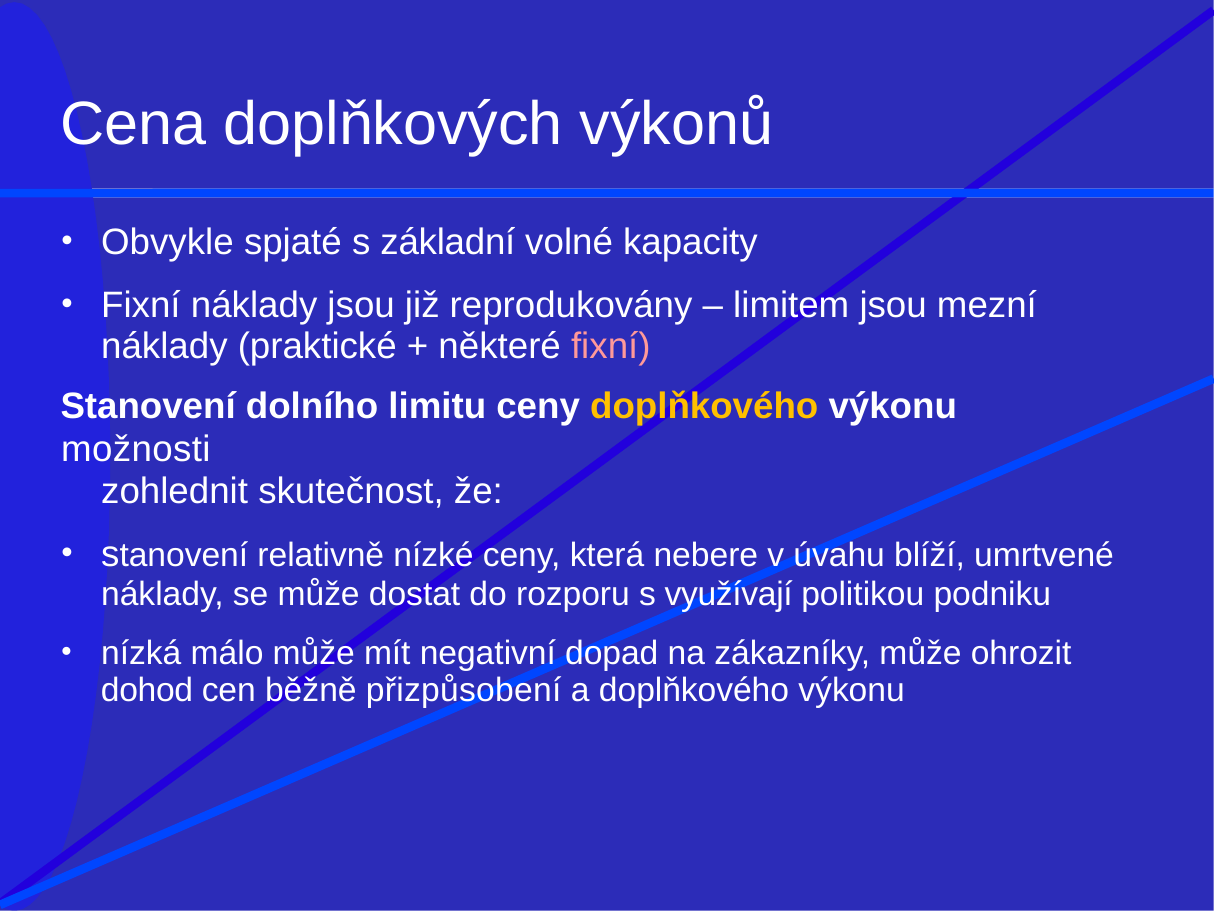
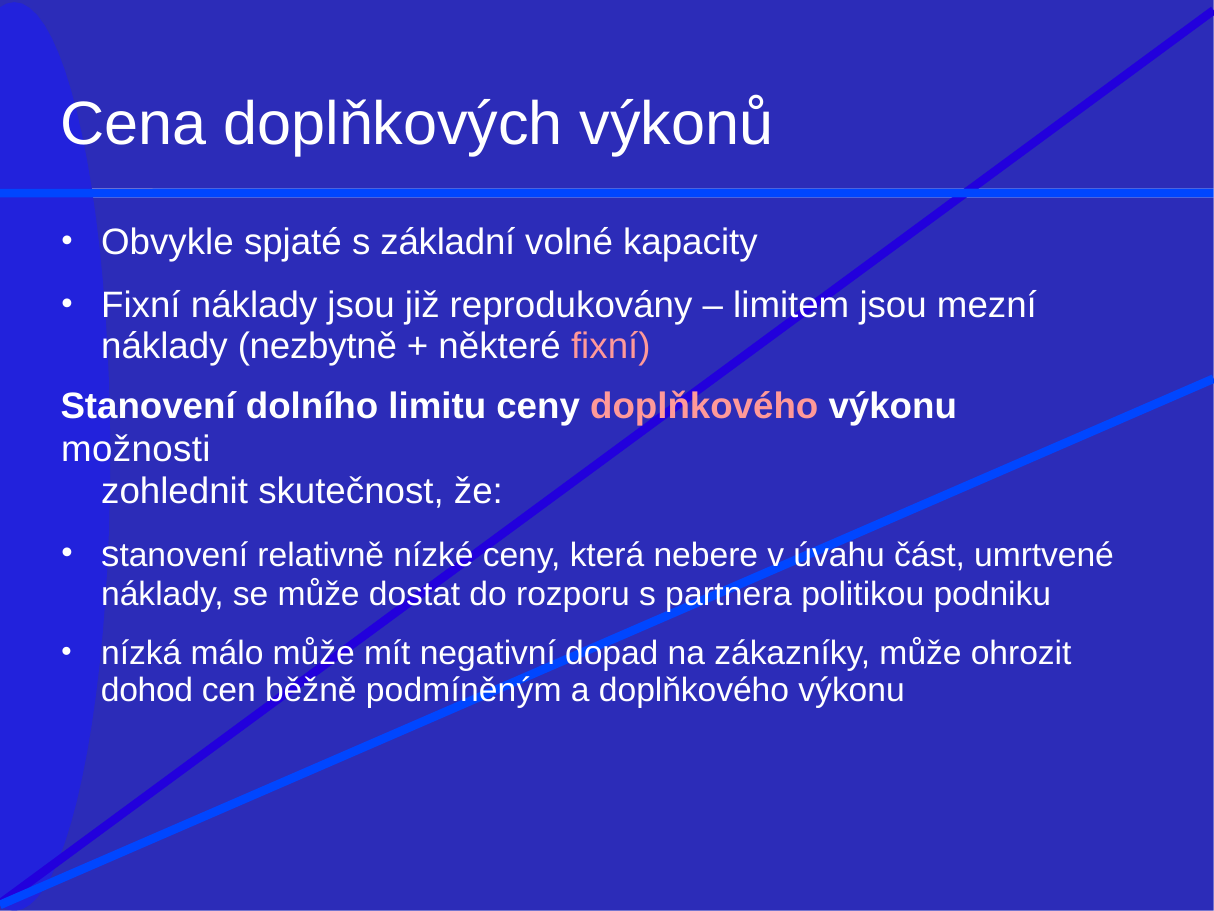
praktické: praktické -> nezbytně (317, 346)
doplňkového colour: yellow -> pink (704, 406)
blíží: blíží -> část (930, 555)
využívají: využívají -> partnera (728, 594)
přizpůsobení: přizpůsobení -> podmíněným (464, 690)
